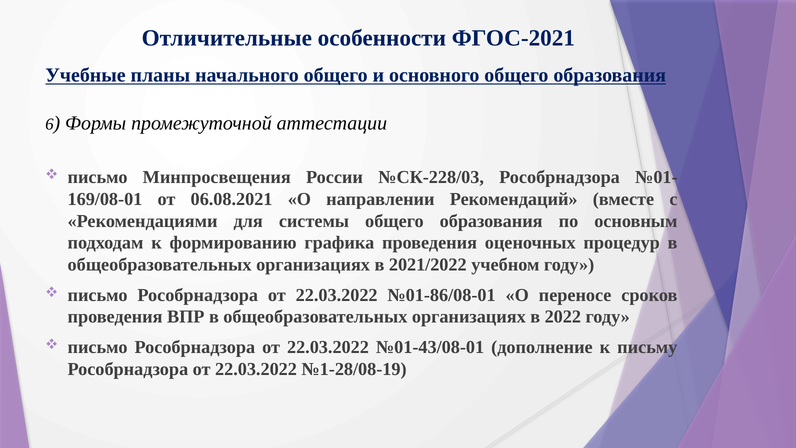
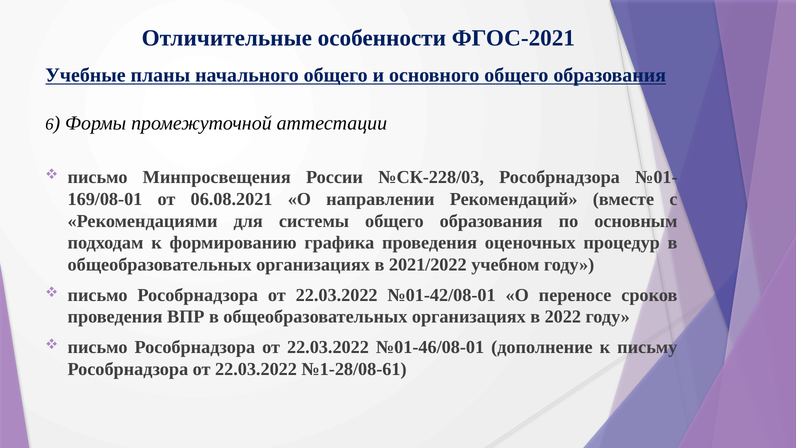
№01-86/08-01: №01-86/08-01 -> №01-42/08-01 (442, 295)
№01-43/08-01: №01-43/08-01 -> №01-46/08-01 (430, 347)
№1-28/08-19: №1-28/08-19 -> №1-28/08-61 (354, 369)
